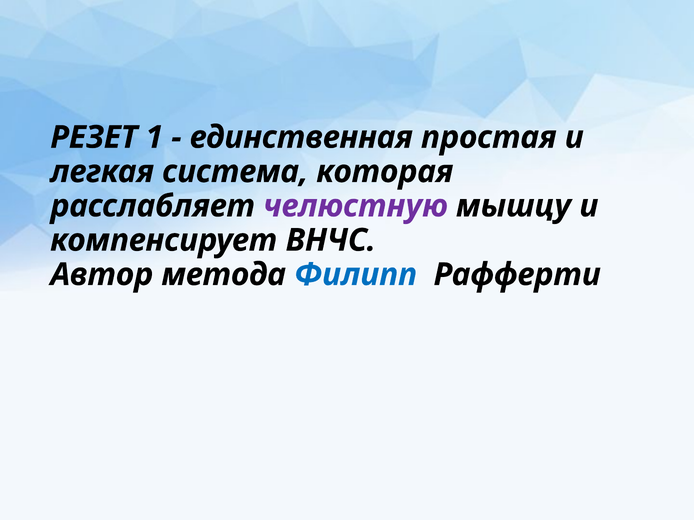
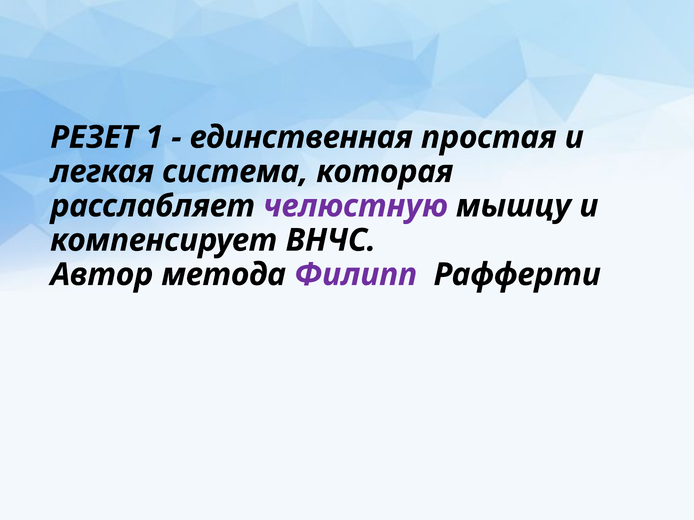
Филипп colour: blue -> purple (356, 275)
